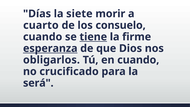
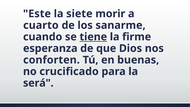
Días: Días -> Este (37, 14)
consuelo: consuelo -> sanarme (121, 25)
esperanza underline: present -> none (50, 48)
obligarlos: obligarlos -> conforten (51, 60)
en cuando: cuando -> buenas (138, 60)
